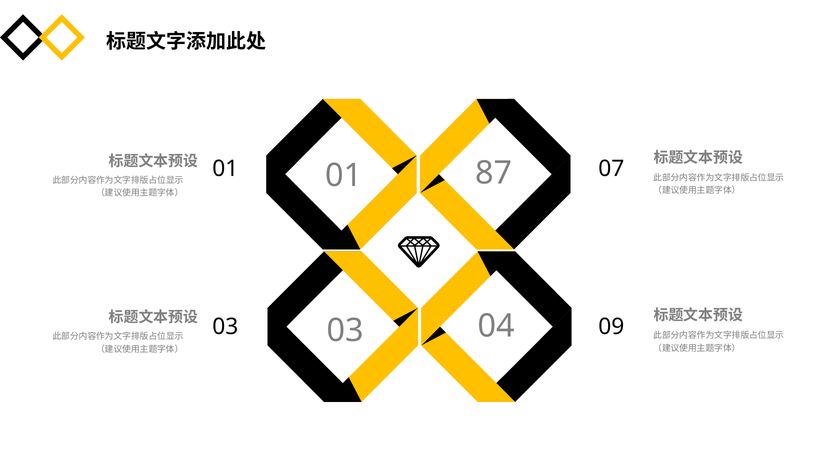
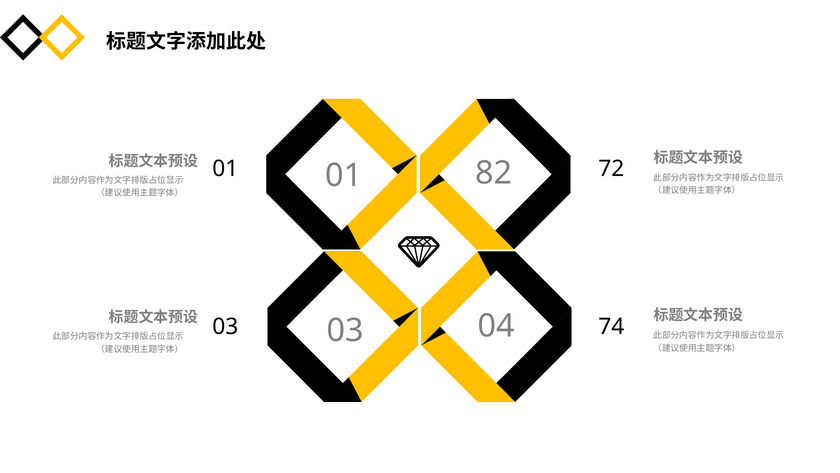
07: 07 -> 72 (611, 168)
87: 87 -> 82 (494, 173)
09: 09 -> 74 (611, 327)
